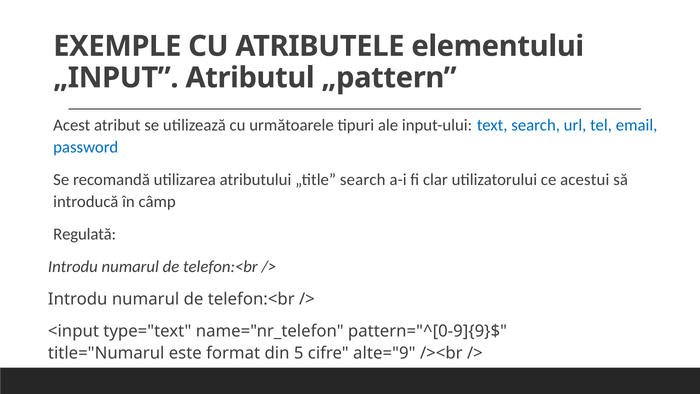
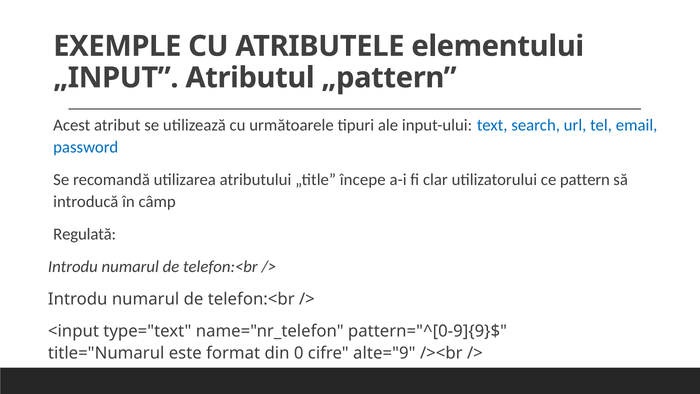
„title search: search -> începe (363, 180)
acestui: acestui -> pattern (585, 180)
5: 5 -> 0 (299, 353)
